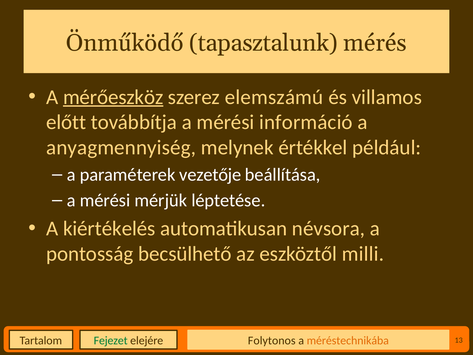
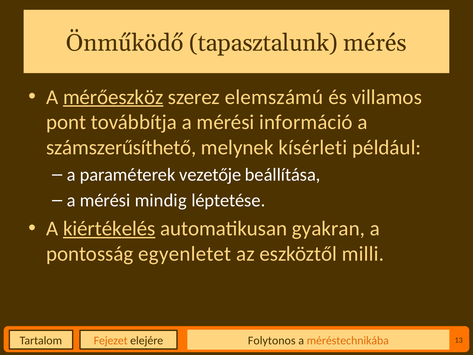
előtt: előtt -> pont (66, 122)
anyagmennyiség: anyagmennyiség -> számszerűsíthető (121, 147)
értékkel: értékkel -> kísérleti (313, 147)
mérjük: mérjük -> mindig (161, 200)
kiértékelés underline: none -> present (109, 228)
névsora: névsora -> gyakran (329, 228)
becsülhető: becsülhető -> egyenletet (185, 254)
Fejezet colour: green -> orange (111, 340)
